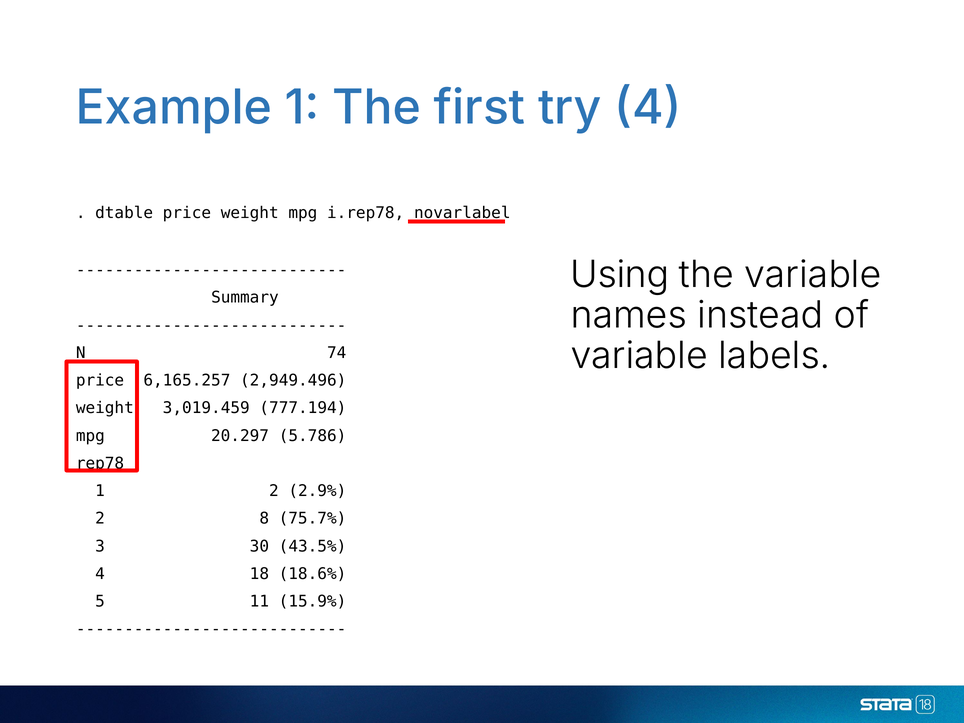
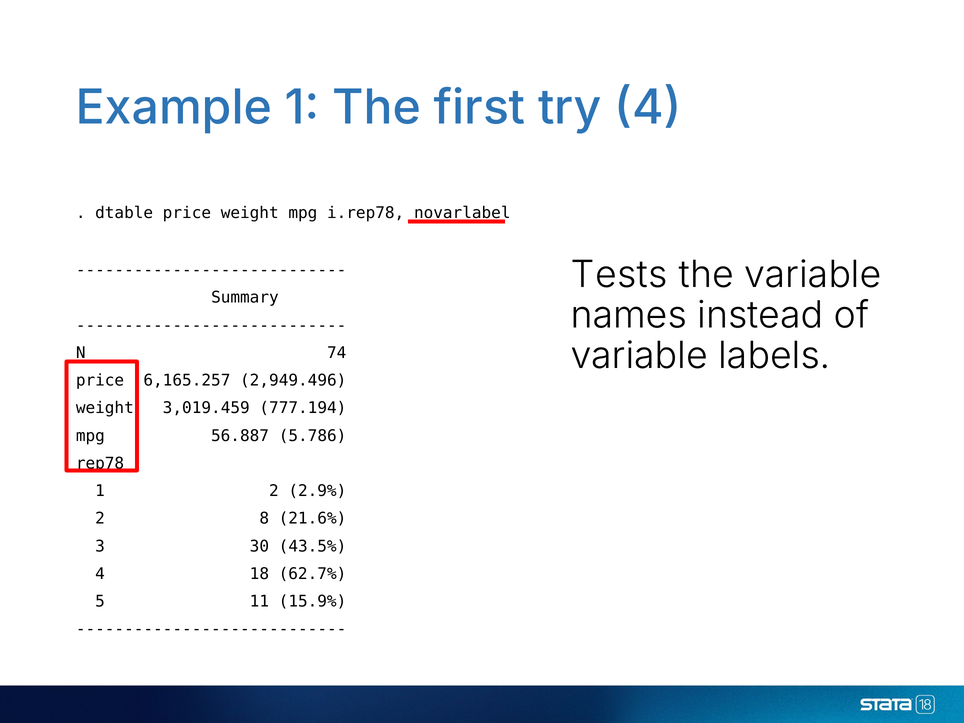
Using: Using -> Tests (619, 275)
20.297: 20.297 -> 56.887 (240, 436)
75.7%: 75.7% -> 21.6% (312, 519)
18.6%: 18.6% -> 62.7% (312, 574)
